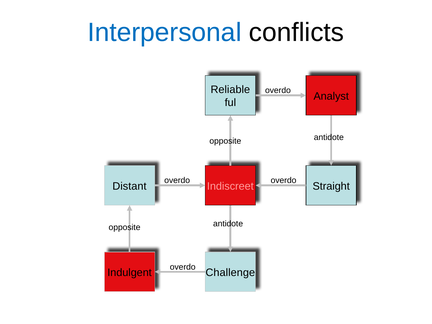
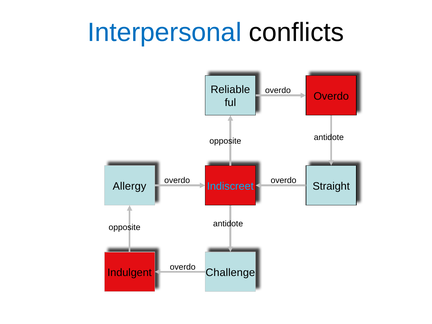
Analyst: Analyst -> Overdo (331, 96)
Distant: Distant -> Allergy (129, 186)
Indiscreet colour: pink -> light blue (230, 186)
